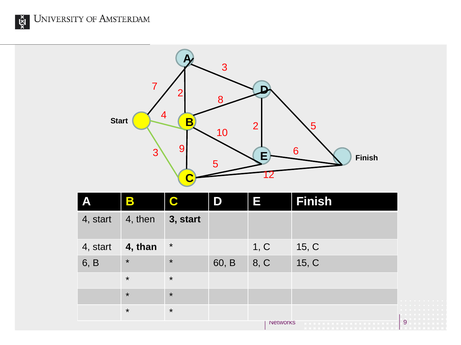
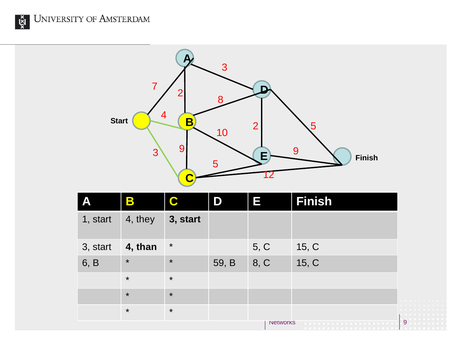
9 6: 6 -> 9 (296, 151)
4: 4 -> 1 (86, 220)
then: then -> they (146, 220)
4: 4 -> 3 (86, 247)
1: 1 -> 5 (257, 247)
60: 60 -> 59 (220, 264)
